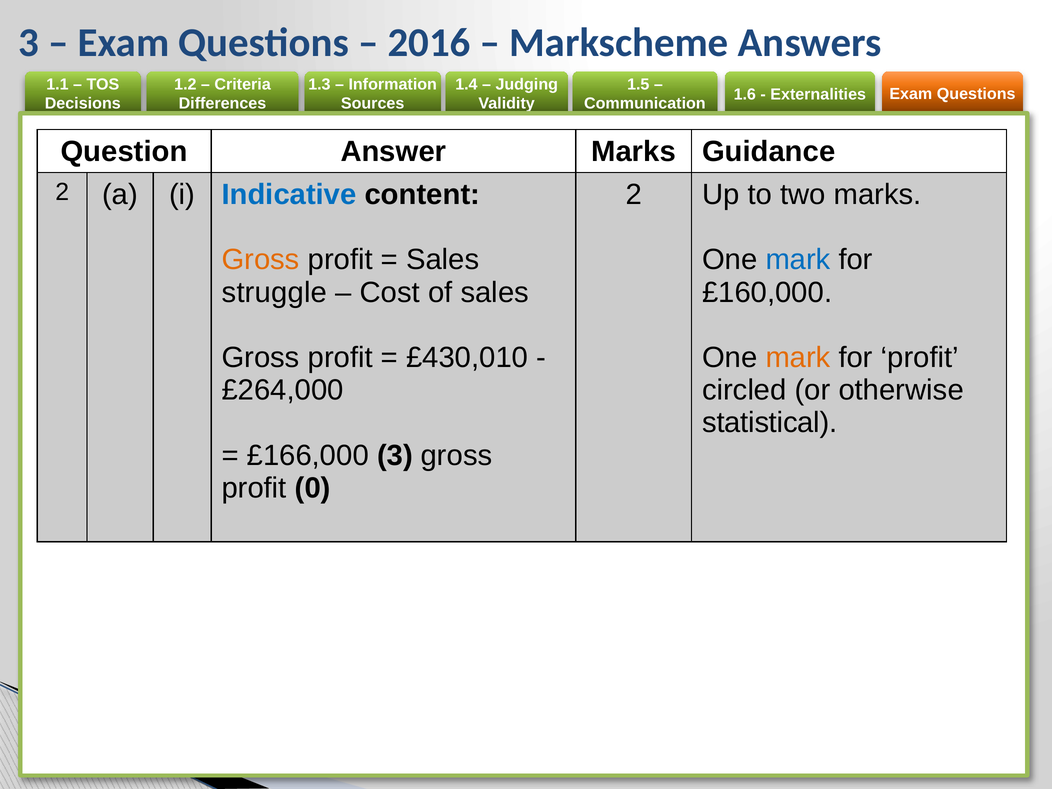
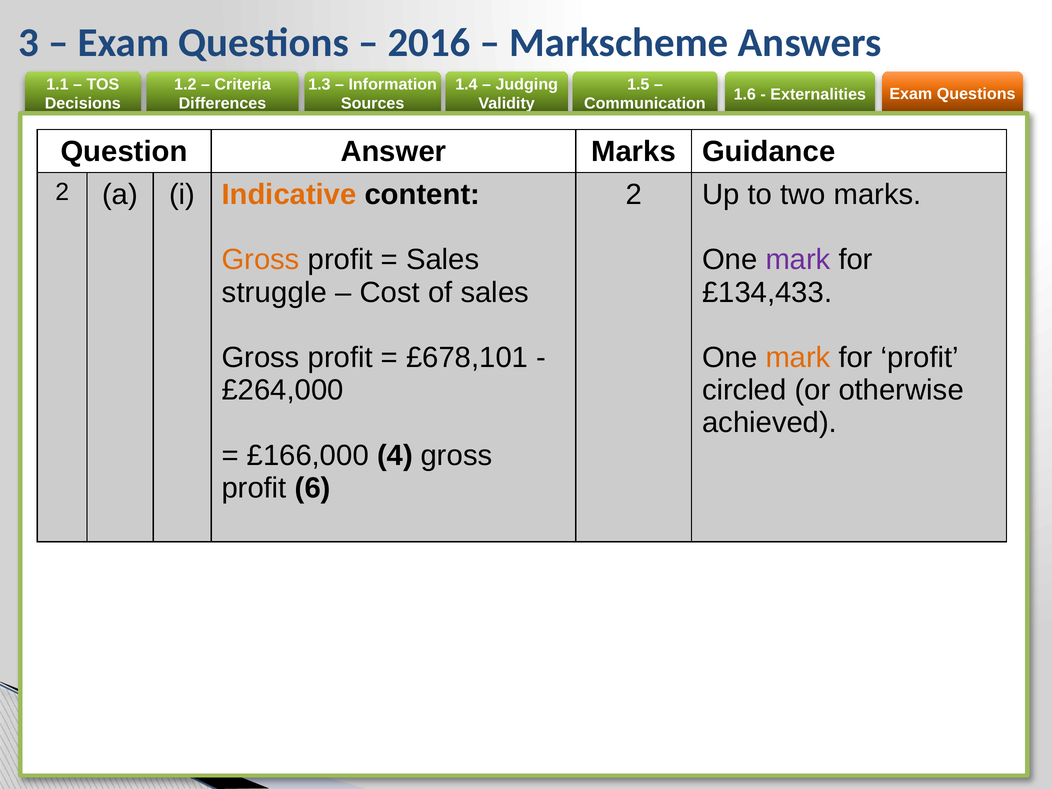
Indicative colour: blue -> orange (289, 195)
mark colour: blue -> purple (798, 260)
£160,000: £160,000 -> £134,433 (767, 292)
£430,010: £430,010 -> £678,101 (467, 358)
statistical: statistical -> achieved (770, 423)
£166,000 3: 3 -> 4 (395, 455)
0: 0 -> 6 (313, 488)
